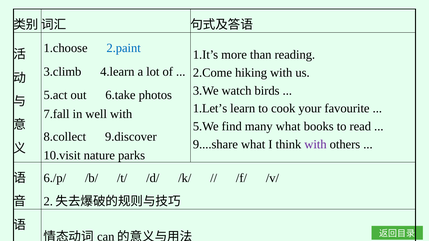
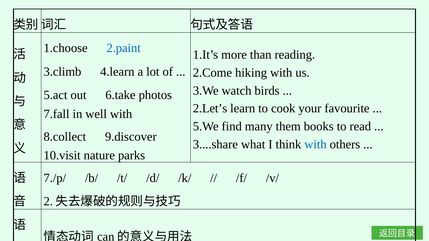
1.Let’s: 1.Let’s -> 2.Let’s (210, 109)
many what: what -> them (288, 127)
9....share: 9....share -> 3....share (215, 145)
with colour: purple -> blue (316, 145)
6./p/: 6./p/ -> 7./p/ (55, 178)
